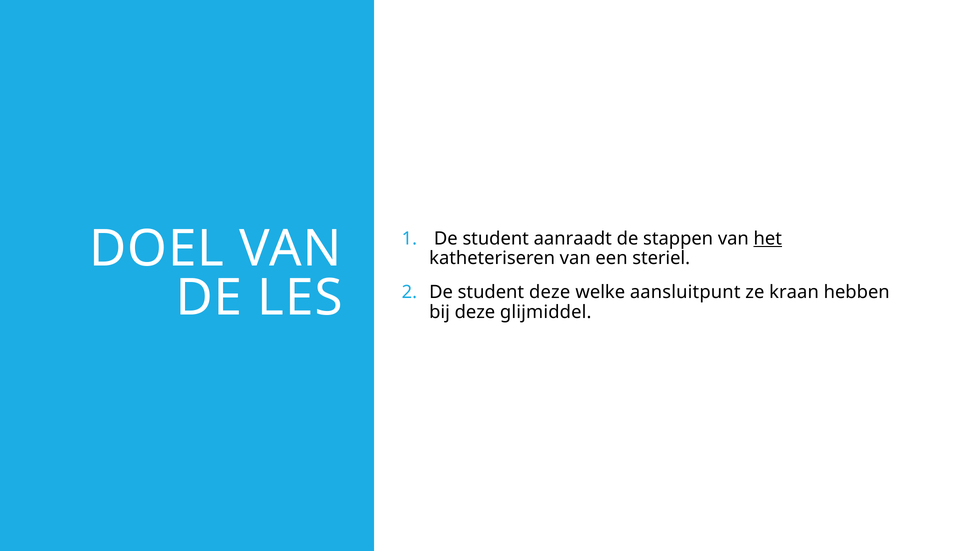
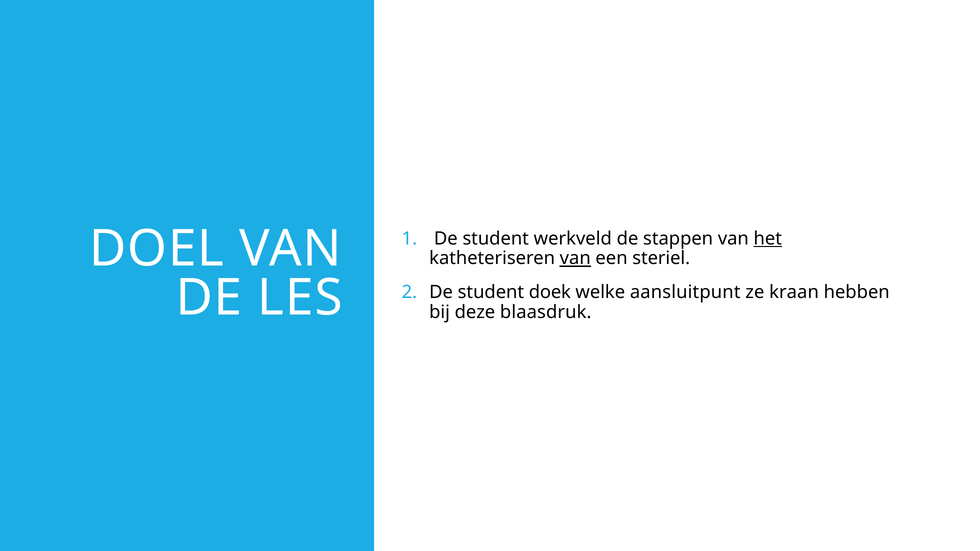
aanraadt: aanraadt -> werkveld (573, 239)
van underline: none -> present (575, 258)
student deze: deze -> doek (550, 293)
glijmiddel: glijmiddel -> blaasdruk (546, 312)
